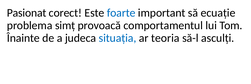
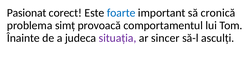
ecuație: ecuație -> cronică (218, 13)
situația colour: blue -> purple (118, 38)
teoria: teoria -> sincer (165, 38)
